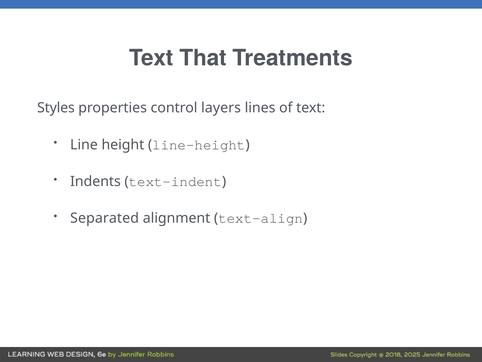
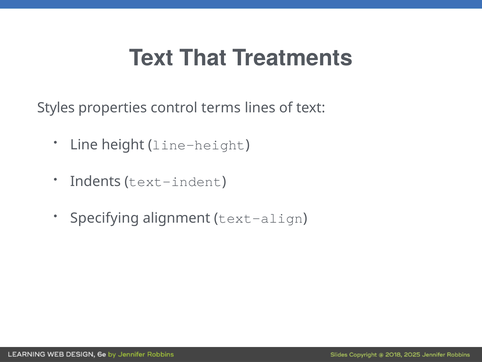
layers: layers -> terms (221, 108)
Separated: Separated -> Specifying (105, 218)
